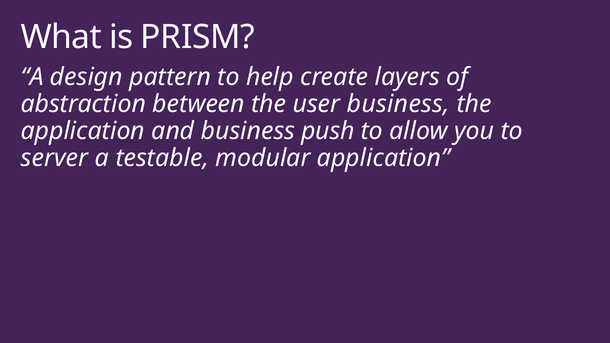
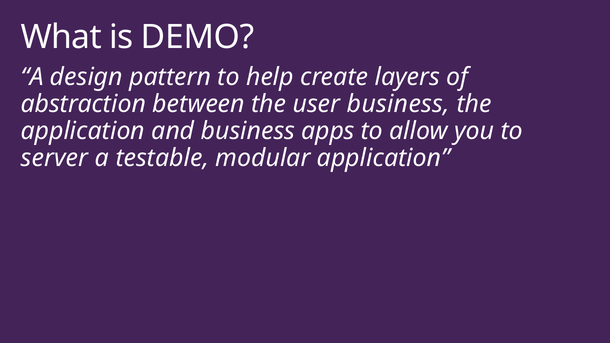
PRISM: PRISM -> DEMO (198, 37)
push: push -> apps (328, 131)
